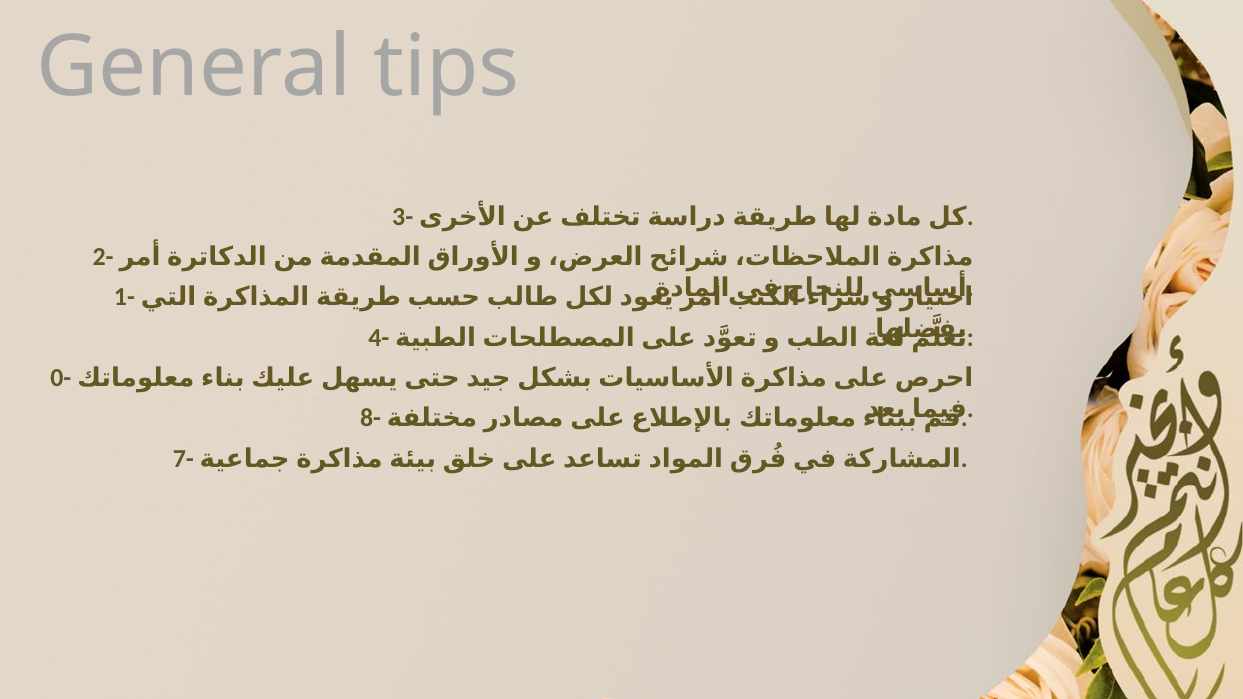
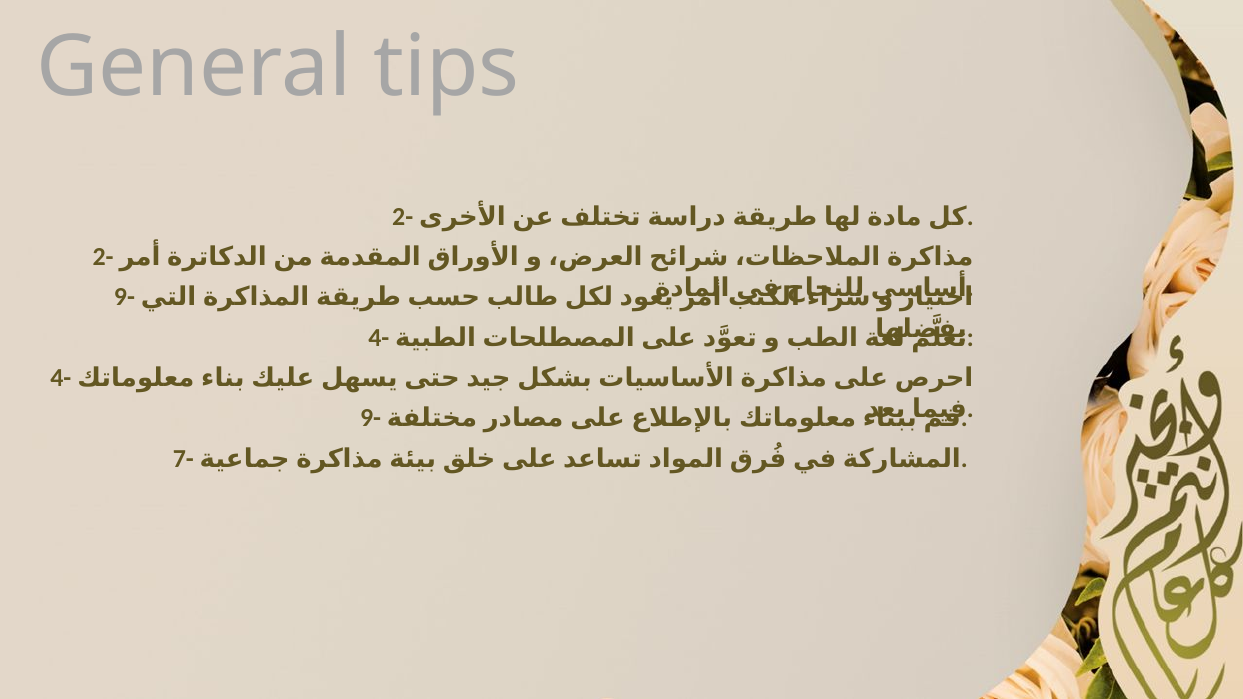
3-: 3- -> 2- (403, 217)
1-: 1- -> 9- (124, 297)
0-: 0- -> 4- (61, 378)
8-: 8- -> 9- (371, 418)
